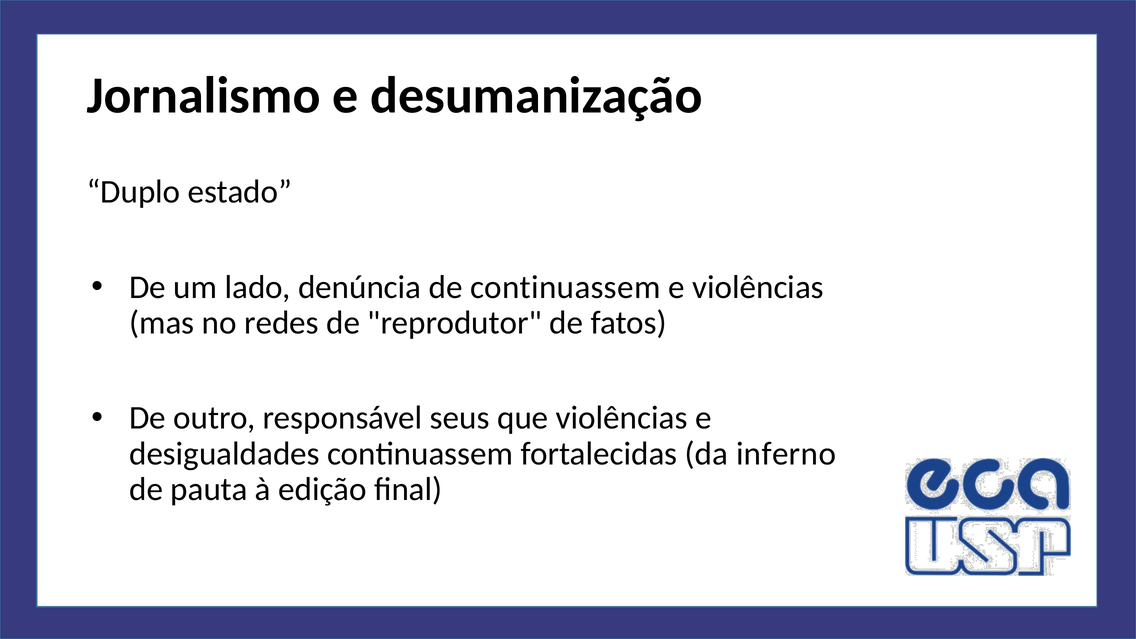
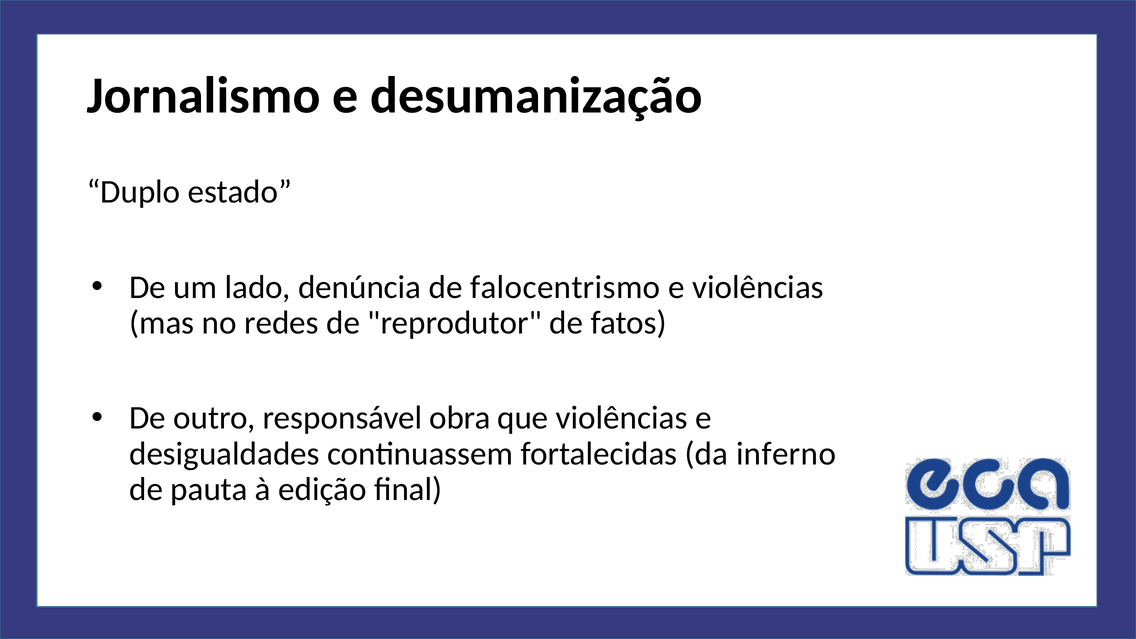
de continuassem: continuassem -> falocentrismo (565, 287)
seus: seus -> obra (460, 418)
